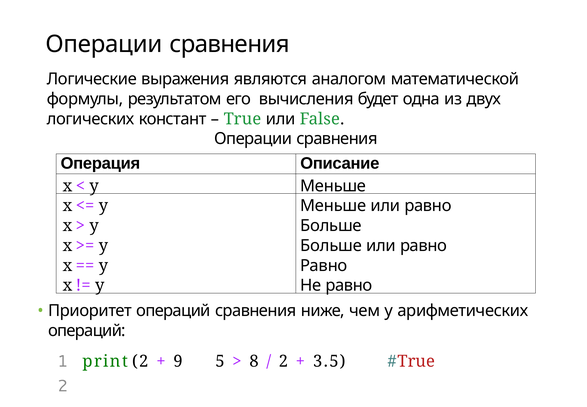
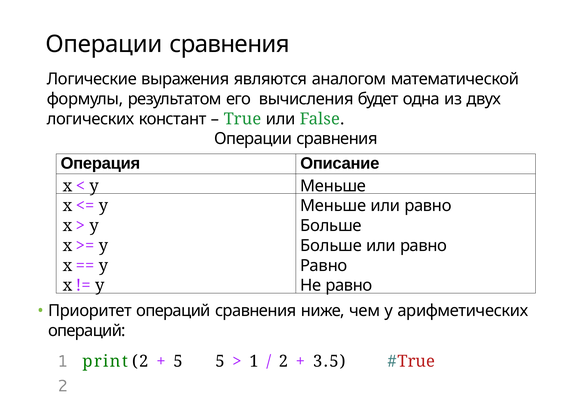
9: 9 -> 5 (178, 361)
8: 8 -> 1 (254, 361)
